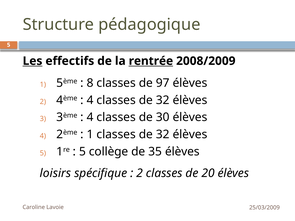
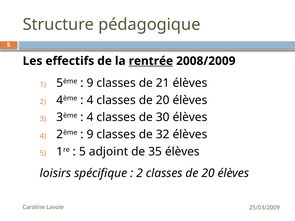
Les underline: present -> none (33, 61)
8: 8 -> 9 (90, 83)
97: 97 -> 21 (163, 83)
4 classes de 32: 32 -> 20 (163, 100)
1: 1 -> 9 (90, 135)
collège: collège -> adjoint (109, 152)
